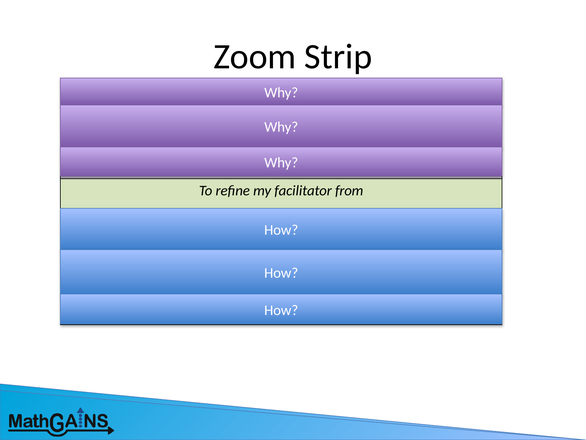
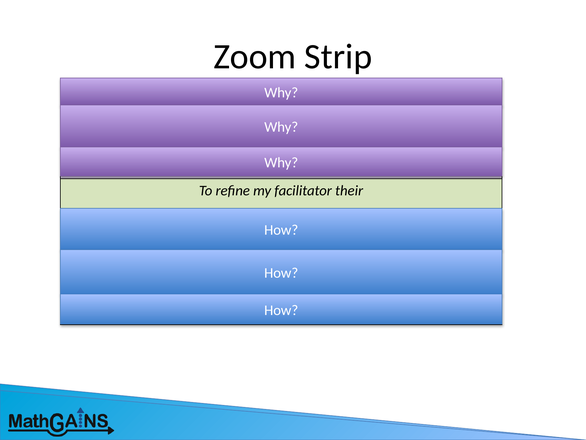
from: from -> their (349, 190)
